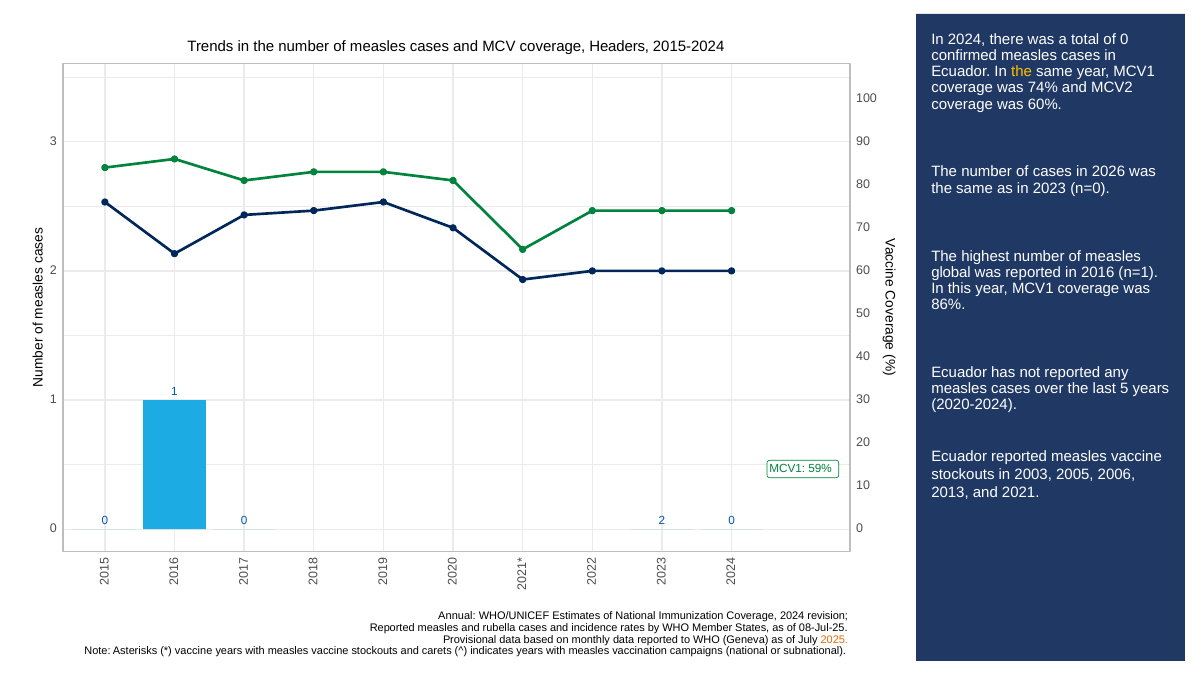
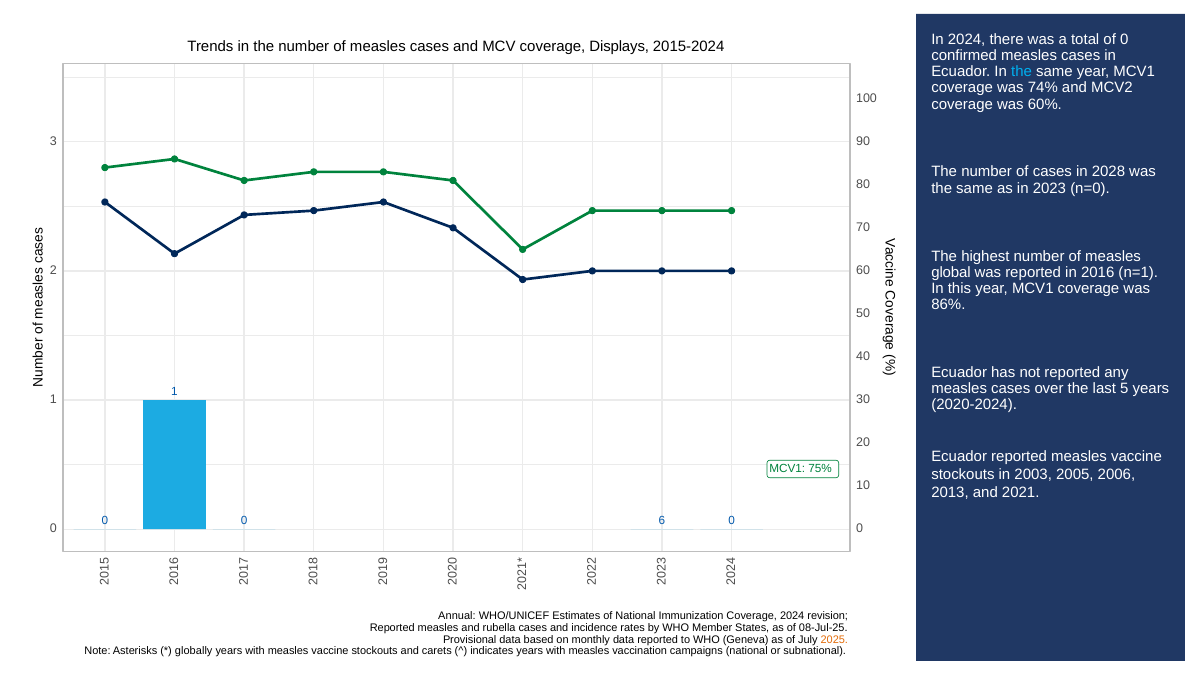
Headers: Headers -> Displays (619, 46)
the colour: yellow -> light blue (1022, 72)
2026: 2026 -> 2028 (1108, 172)
59%: 59% -> 75% (820, 468)
2: 2 -> 6 (662, 520)
vaccine: vaccine -> globally (194, 651)
